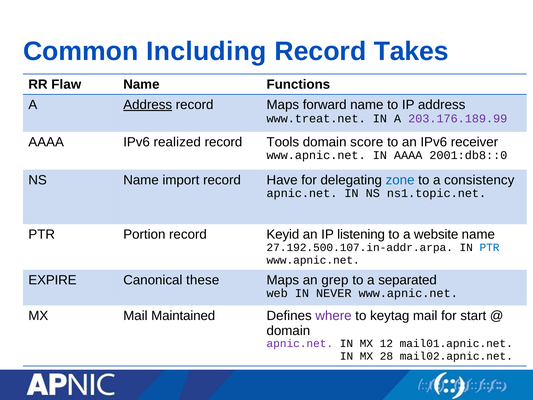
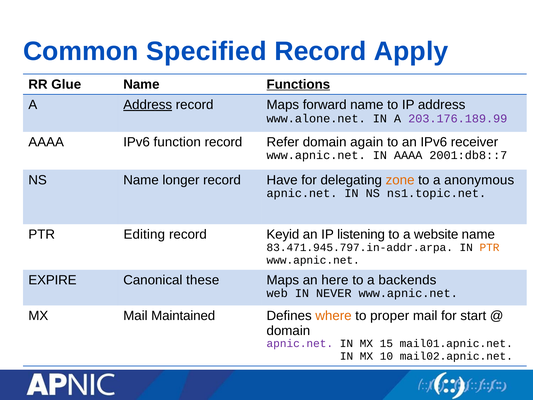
Including: Including -> Specified (206, 51)
Takes: Takes -> Apply (411, 51)
Flaw: Flaw -> Glue (66, 84)
Functions underline: none -> present (298, 84)
www.treat.net: www.treat.net -> www.alone.net (316, 119)
realized: realized -> function (177, 142)
Tools: Tools -> Refer (283, 142)
score: score -> again (367, 142)
2001:db8::0: 2001:db8::0 -> 2001:db8::7 (468, 155)
import: import -> longer (181, 180)
zone colour: blue -> orange (400, 180)
consistency: consistency -> anonymous (479, 180)
Portion: Portion -> Editing (144, 234)
27.192.500.107.in-addr.arpa: 27.192.500.107.in-addr.arpa -> 83.471.945.797.in-addr.arpa (360, 247)
PTR colour: blue -> orange (490, 247)
grep: grep -> here (335, 280)
separated: separated -> backends (407, 280)
where colour: purple -> orange (334, 316)
keytag: keytag -> proper (390, 316)
12: 12 -> 15 (386, 343)
28: 28 -> 10 (386, 356)
